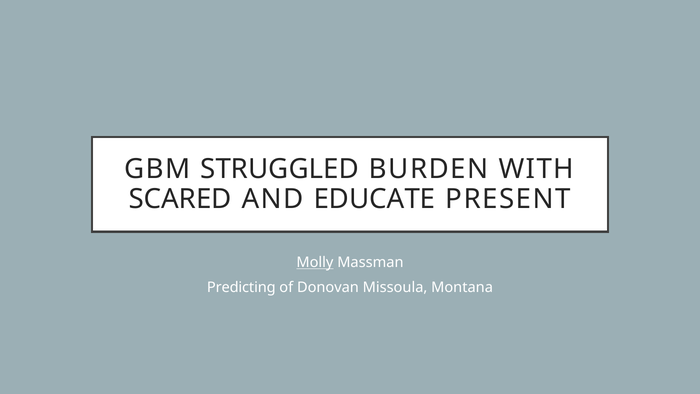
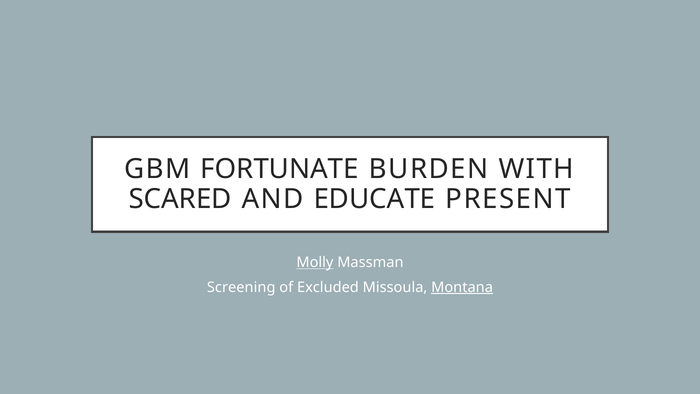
STRUGGLED: STRUGGLED -> FORTUNATE (280, 169)
Predicting: Predicting -> Screening (241, 287)
Donovan: Donovan -> Excluded (328, 287)
Montana underline: none -> present (462, 287)
